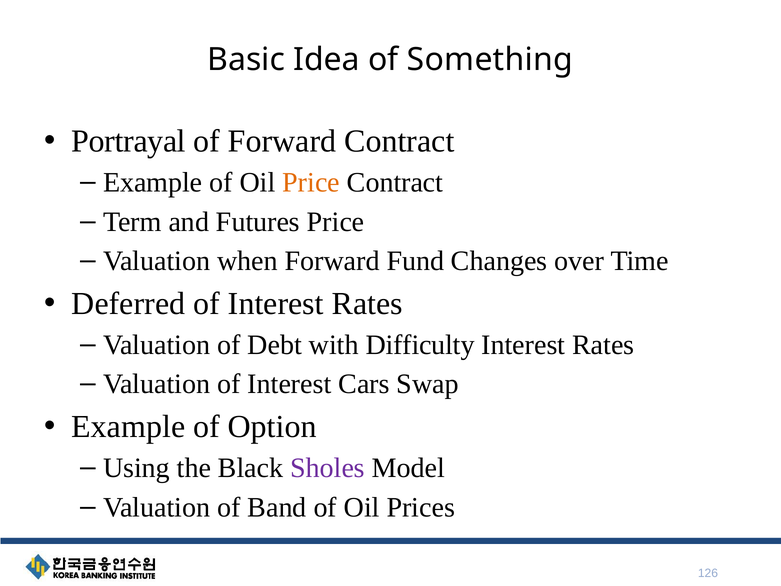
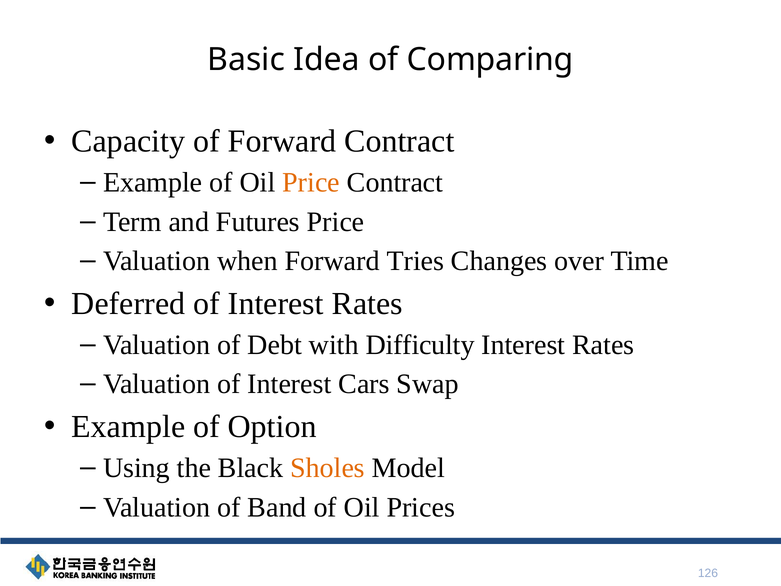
Something: Something -> Comparing (490, 60)
Portrayal: Portrayal -> Capacity (128, 141)
Fund: Fund -> Tries (415, 261)
Sholes colour: purple -> orange (328, 468)
